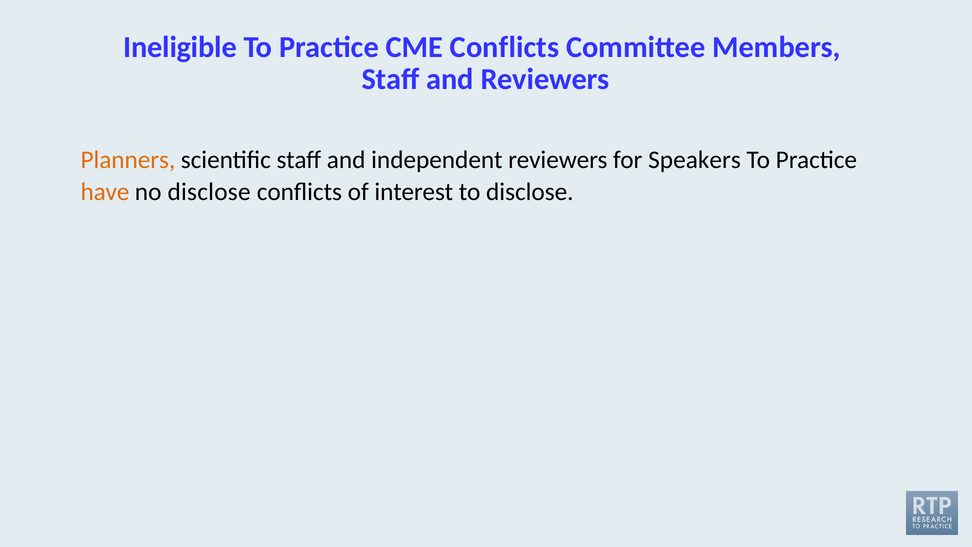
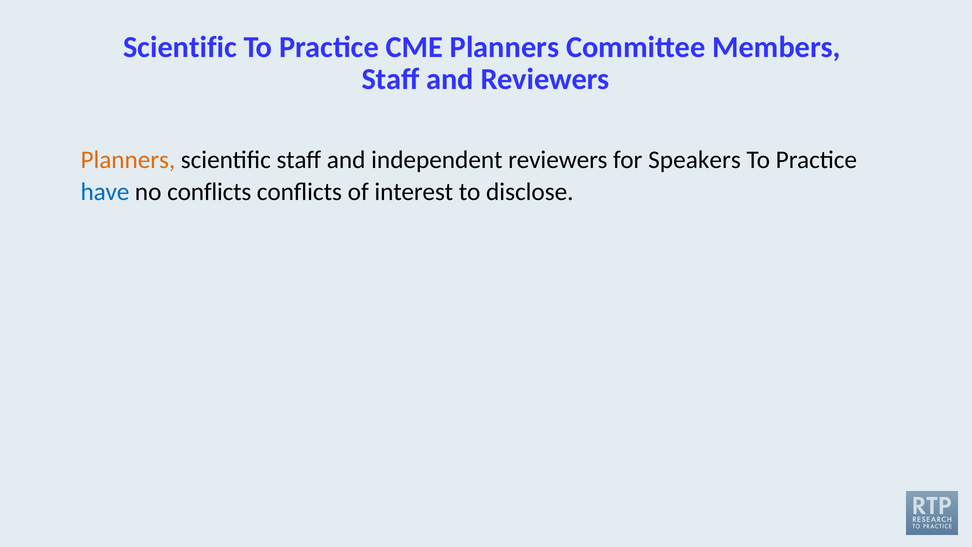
Ineligible: Ineligible -> Scientific (180, 47)
CME Conflicts: Conflicts -> Planners (505, 47)
have colour: orange -> blue (105, 192)
no disclose: disclose -> conflicts (209, 192)
